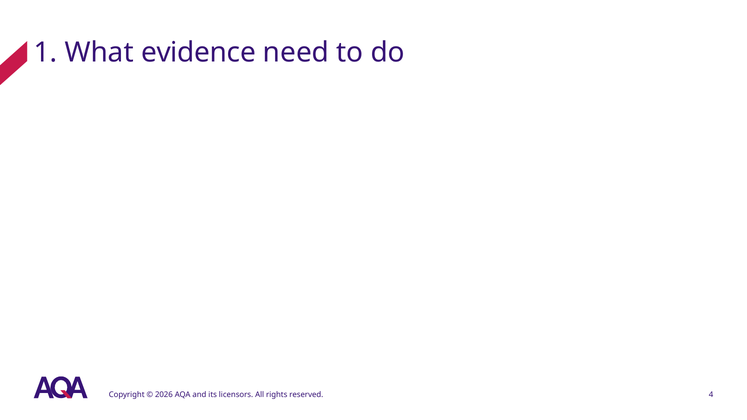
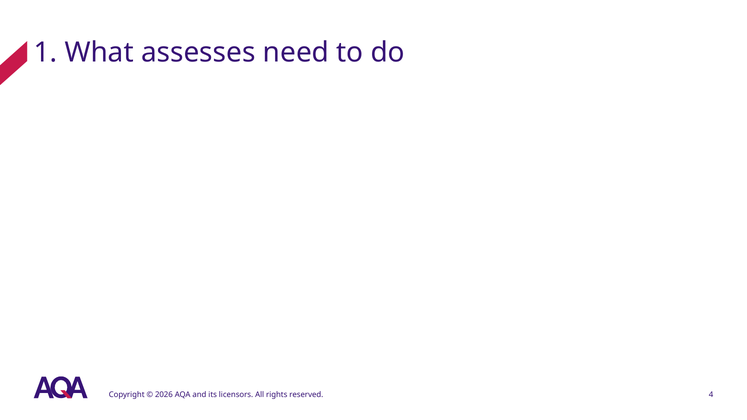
evidence: evidence -> assesses (198, 52)
